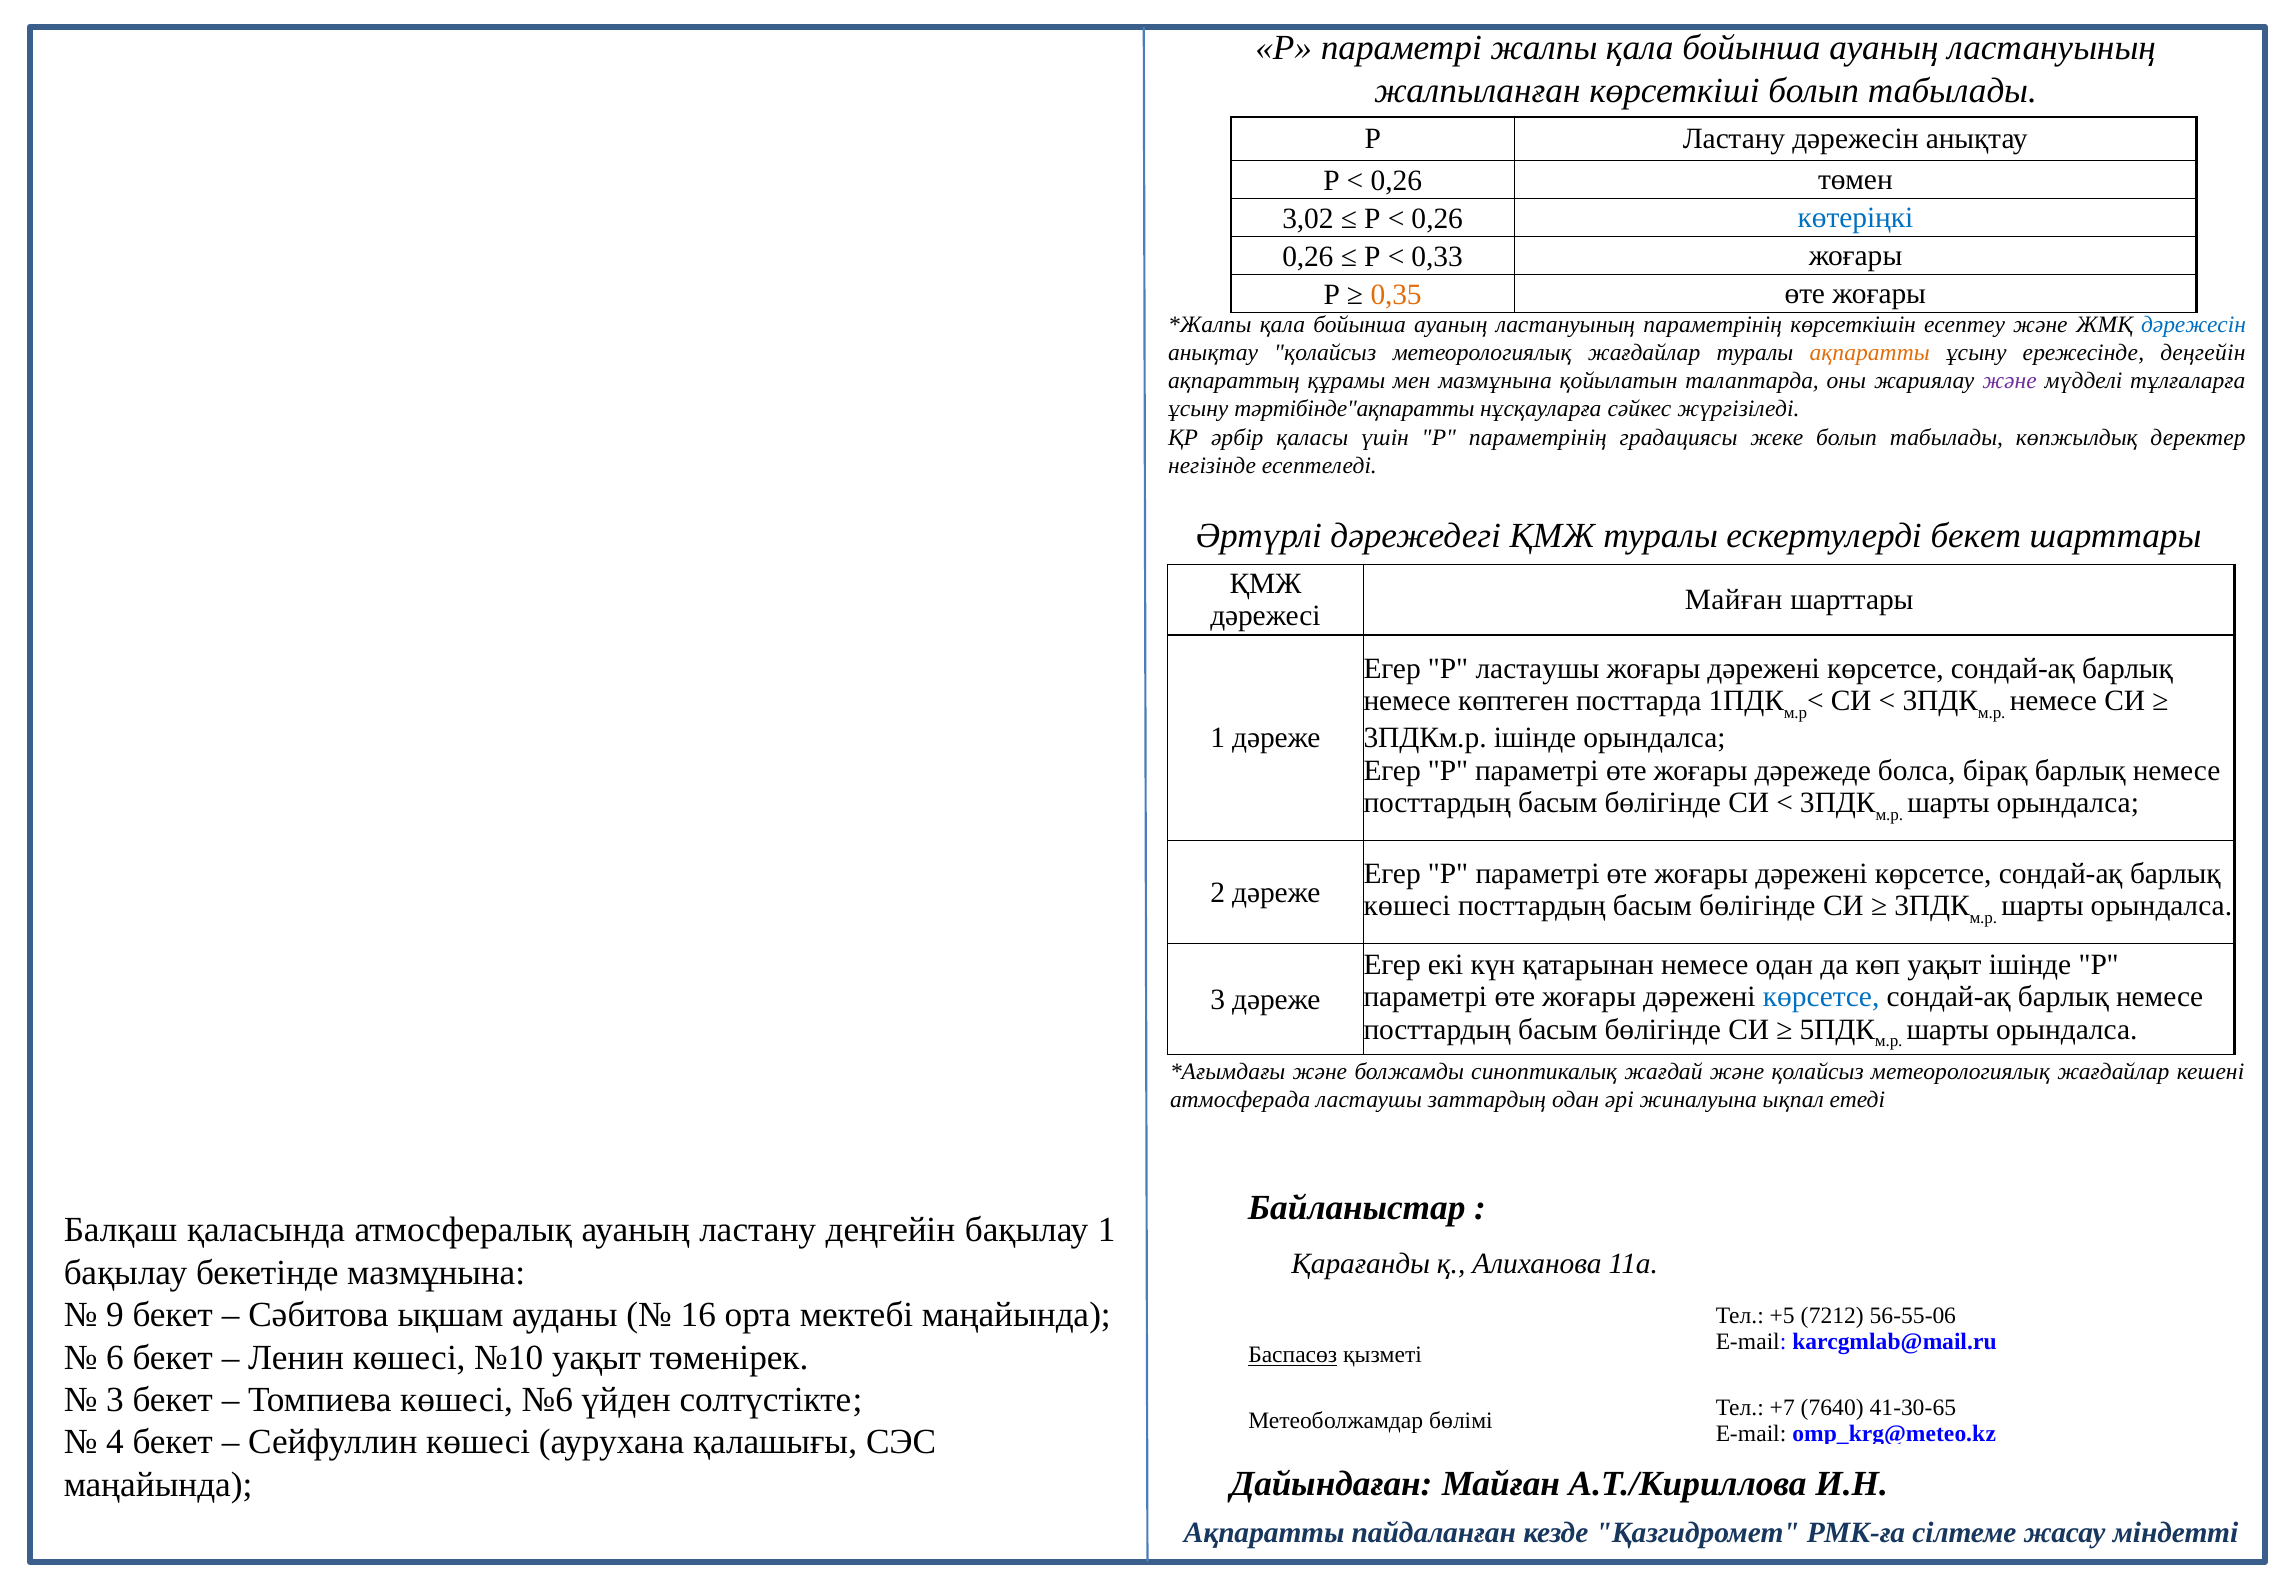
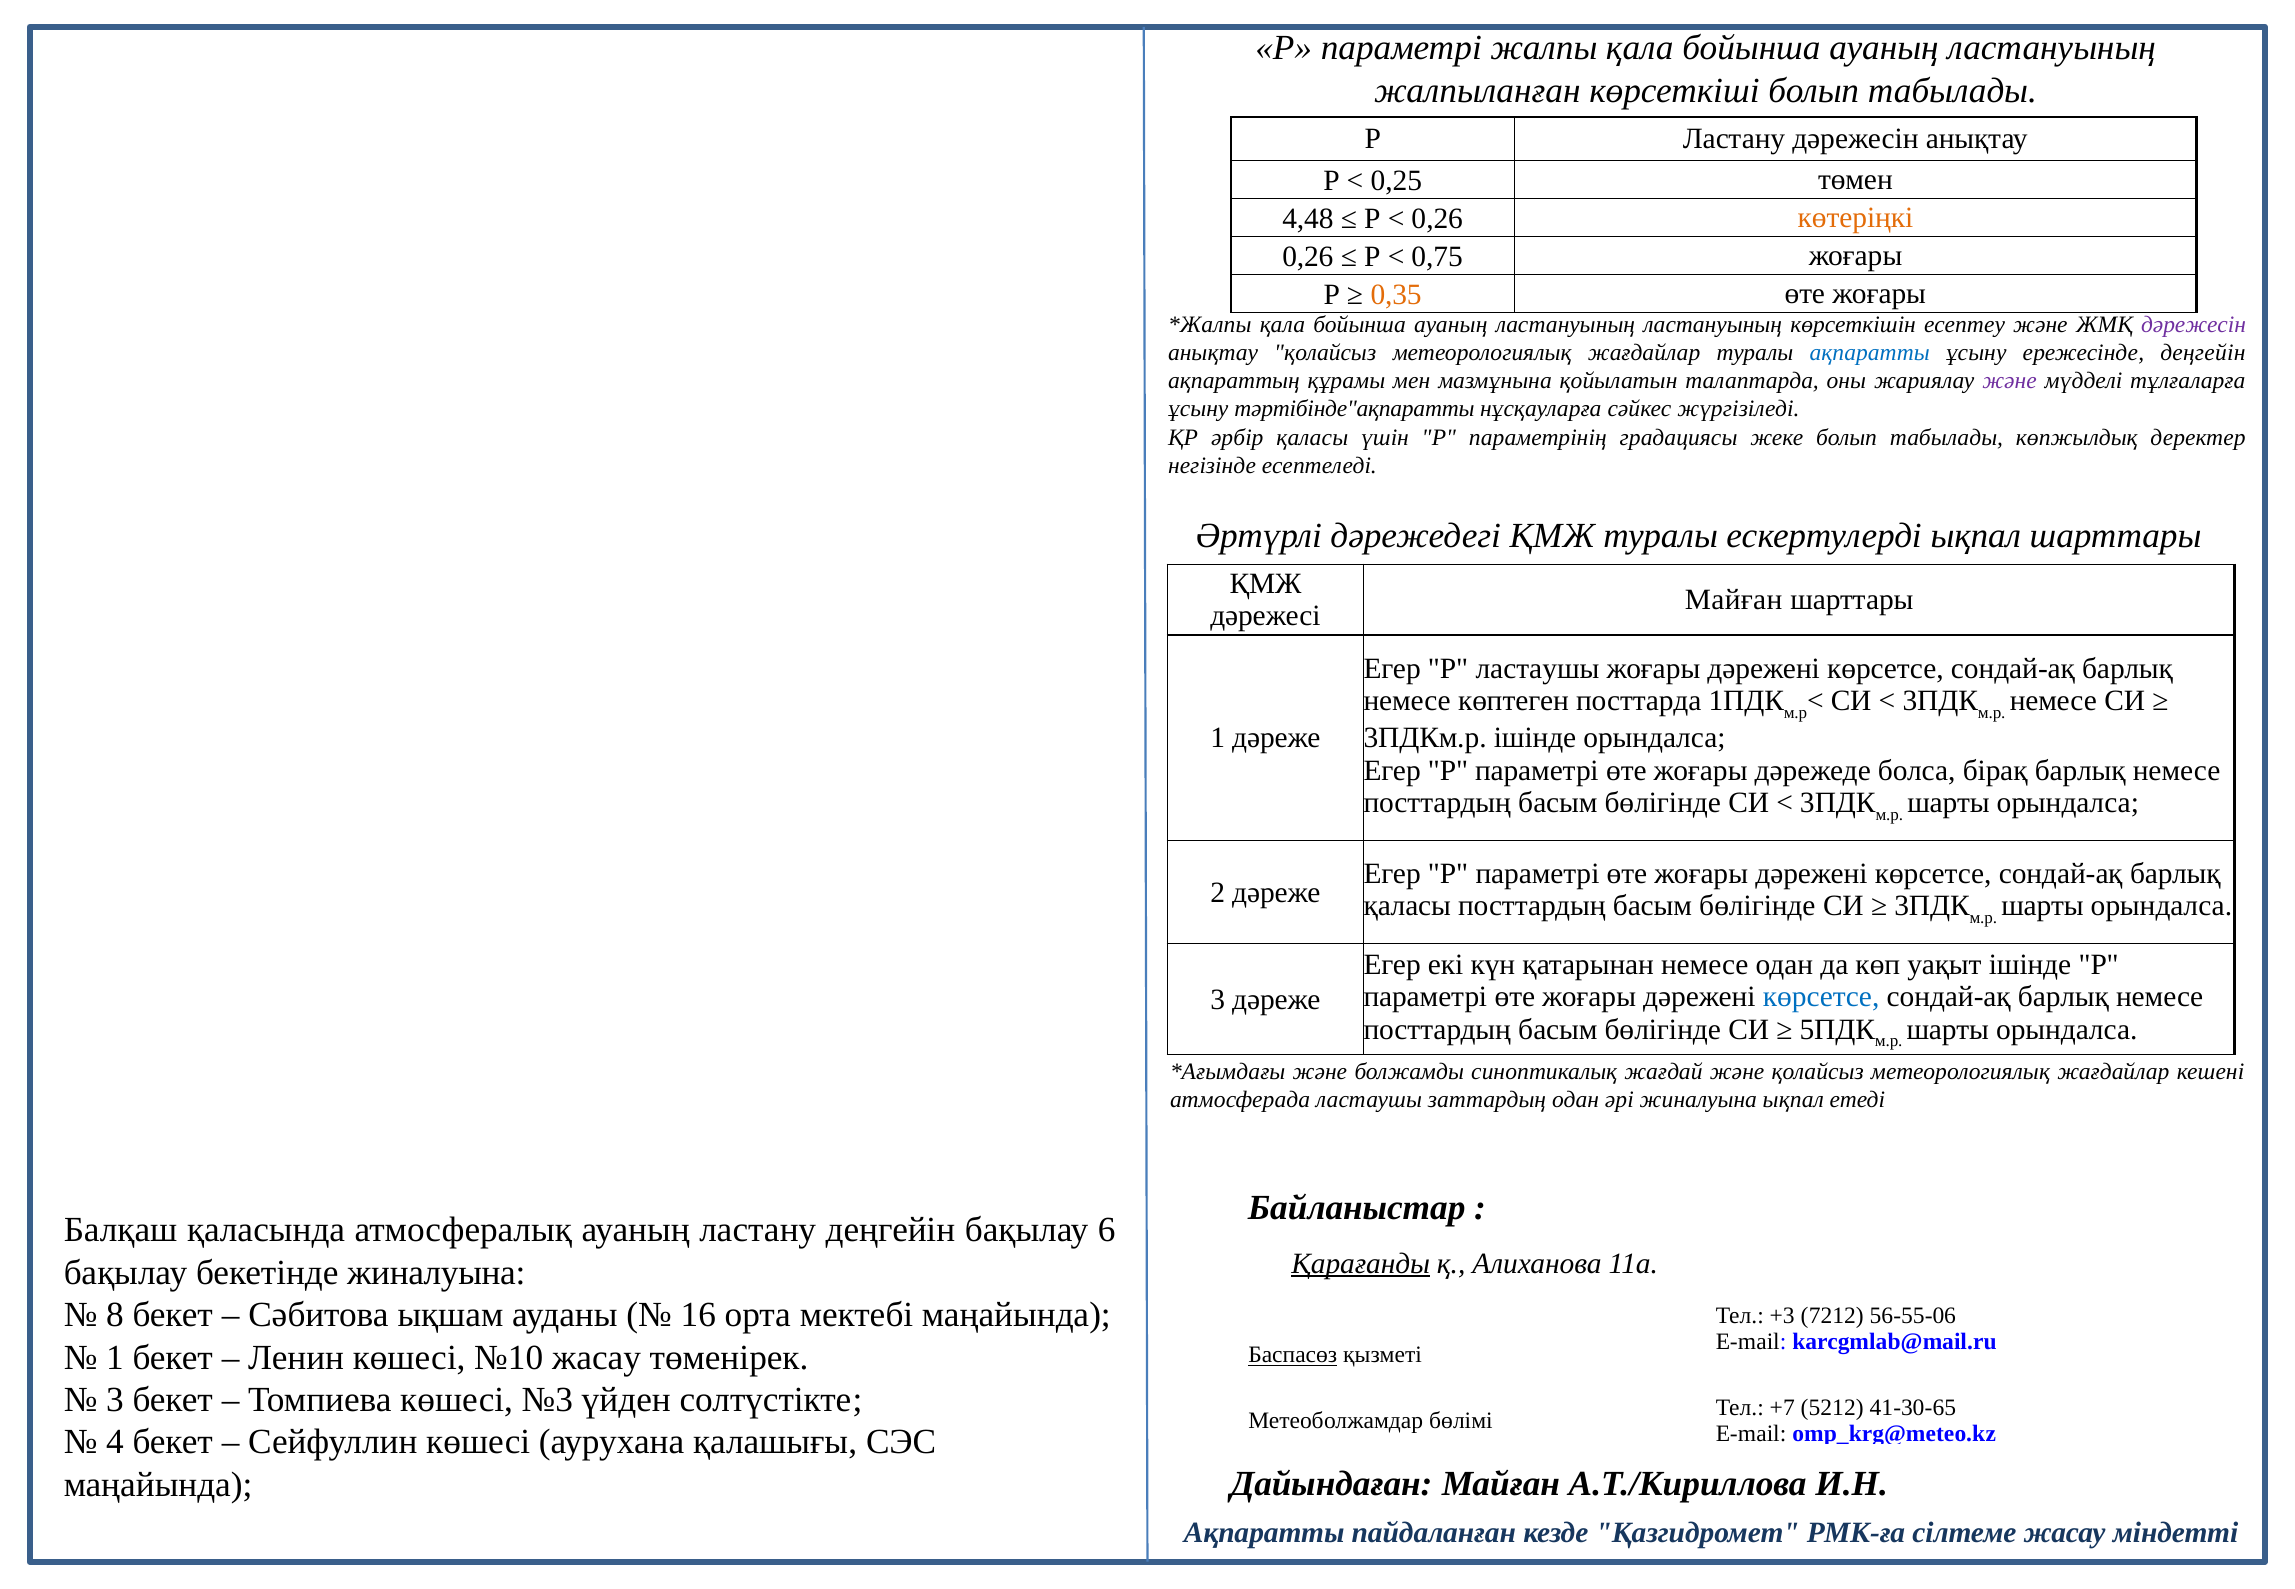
0,26: 0,26 -> 0,25 (1396, 181)
3,02: 3,02 -> 4,48 (1308, 219)
көтеріңкі colour: blue -> orange (1855, 218)
0,33: 0,33 -> 0,75 (1437, 257)
ластануының параметрінің: параметрінің -> ластануының (1713, 325)
дәрежесін colour: blue -> purple (2194, 325)
ақпаратты colour: orange -> blue (1870, 353)
ескертулерді бекет: бекет -> ықпал (1976, 536)
көшесі: көшесі -> қаласы (1407, 906)
бақылау 1: 1 -> 6 (1107, 1230)
Қарағанды underline: none -> present (1361, 1263)
бекетінде мазмұнына: мазмұнына -> жиналуына (436, 1273)
9: 9 -> 8 (115, 1315)
+5: +5 -> +3 (1782, 1316)
6: 6 -> 1 (115, 1357)
№10 уақыт: уақыт -> жасау (597, 1357)
№6: №6 -> №3 (547, 1400)
7640: 7640 -> 5212 (1832, 1408)
